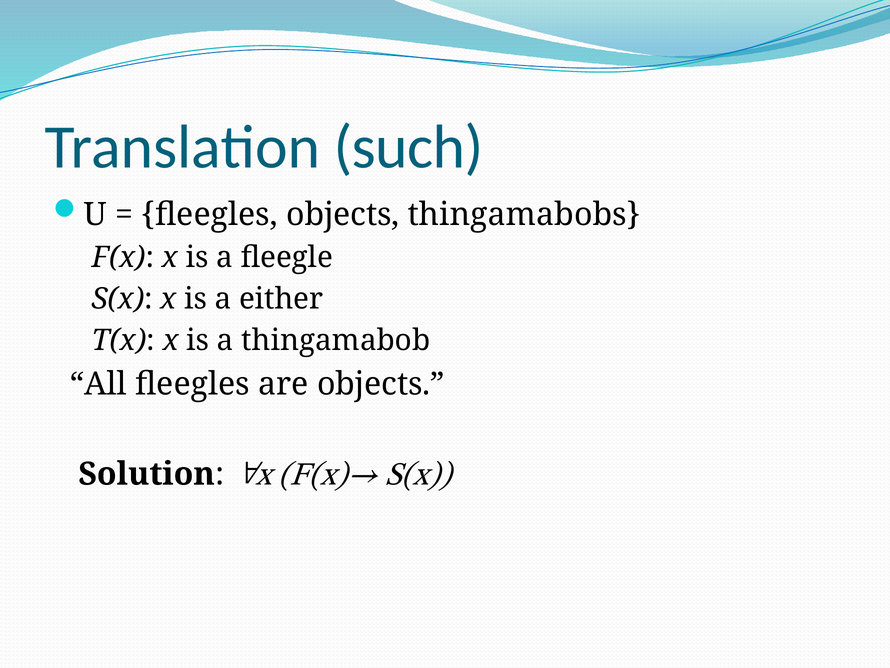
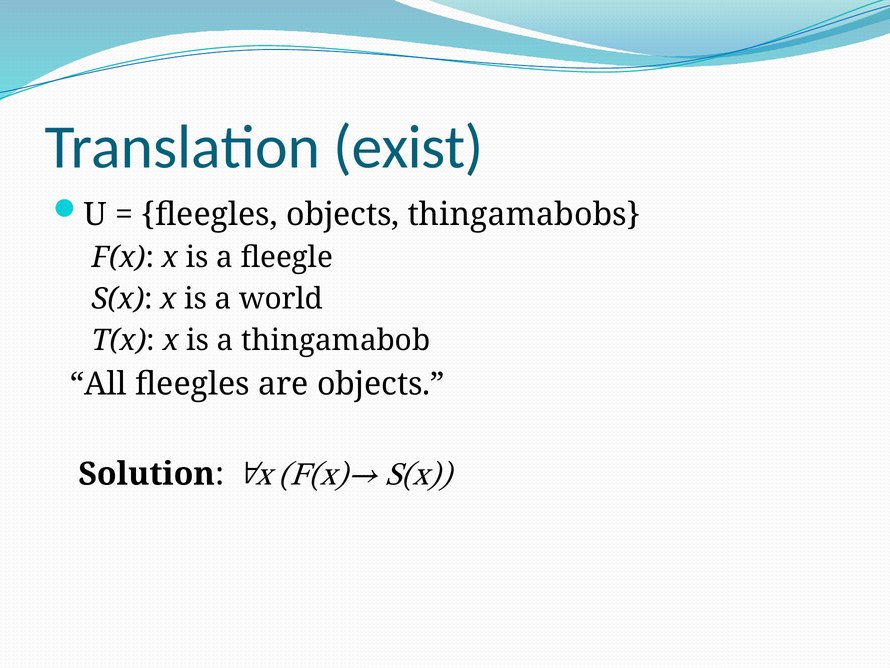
such: such -> exist (408, 147)
either: either -> world (281, 299)
